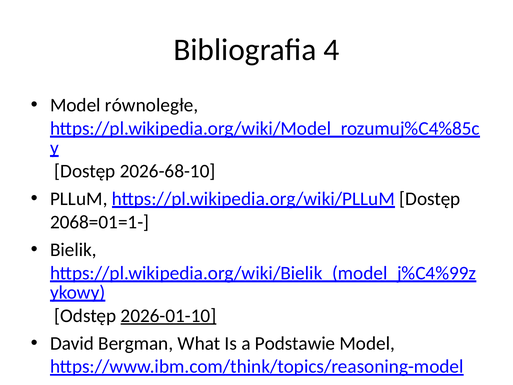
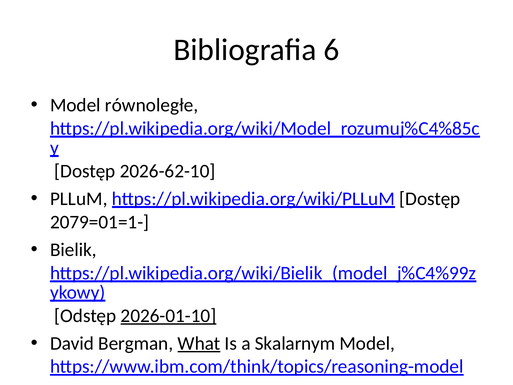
4: 4 -> 6 (331, 50)
2026-68-10: 2026-68-10 -> 2026-62-10 (168, 171)
2068=01=1-: 2068=01=1- -> 2079=01=1- (100, 222)
What underline: none -> present (199, 343)
Podstawie: Podstawie -> Skalarnym (295, 343)
